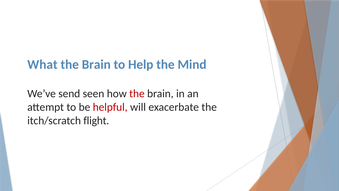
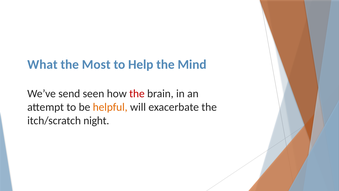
Brain: Brain -> Most (96, 64)
helpful colour: red -> orange (110, 107)
flight: flight -> night (96, 120)
